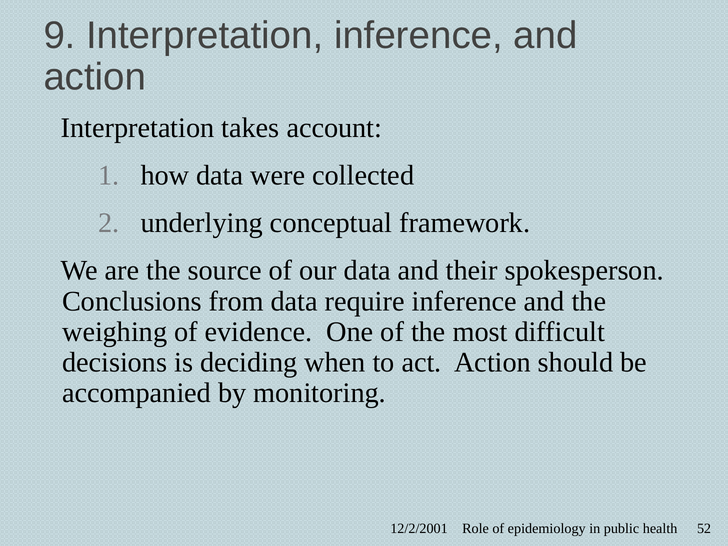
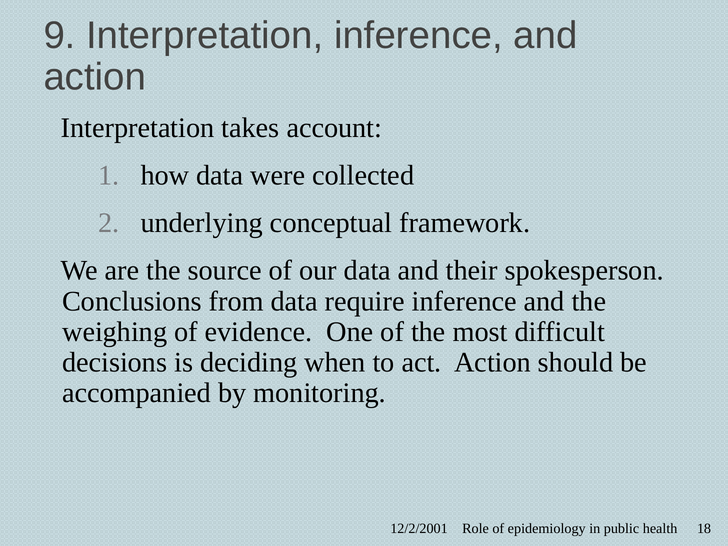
52: 52 -> 18 (704, 529)
